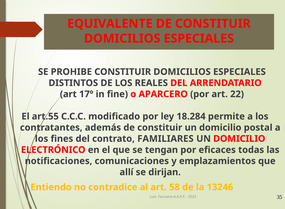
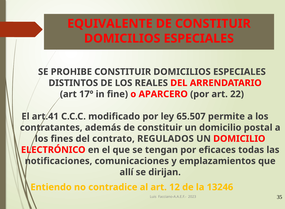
art.55: art.55 -> art.41 (45, 116)
18.284: 18.284 -> 65.507 (191, 116)
FAMILIARES: FAMILIARES -> REGULADOS (165, 138)
58: 58 -> 12 (175, 187)
